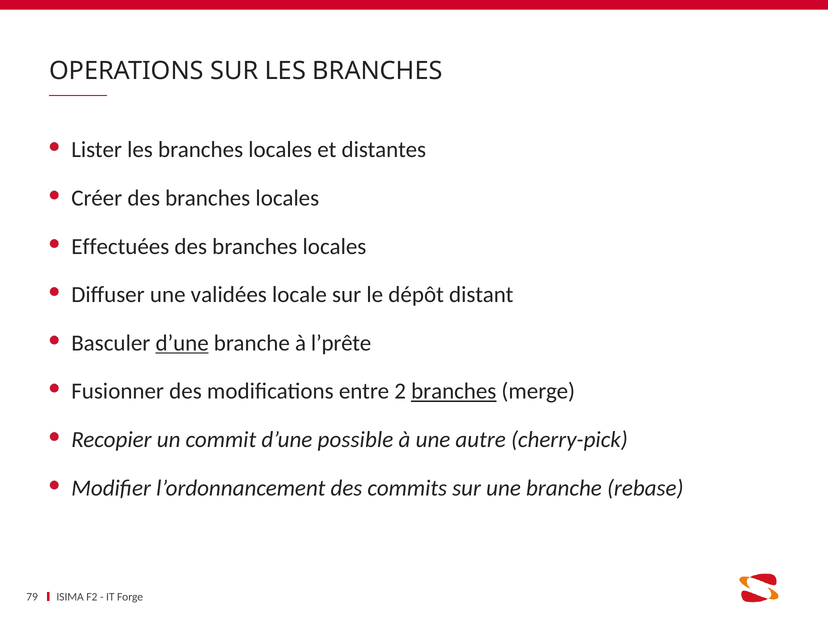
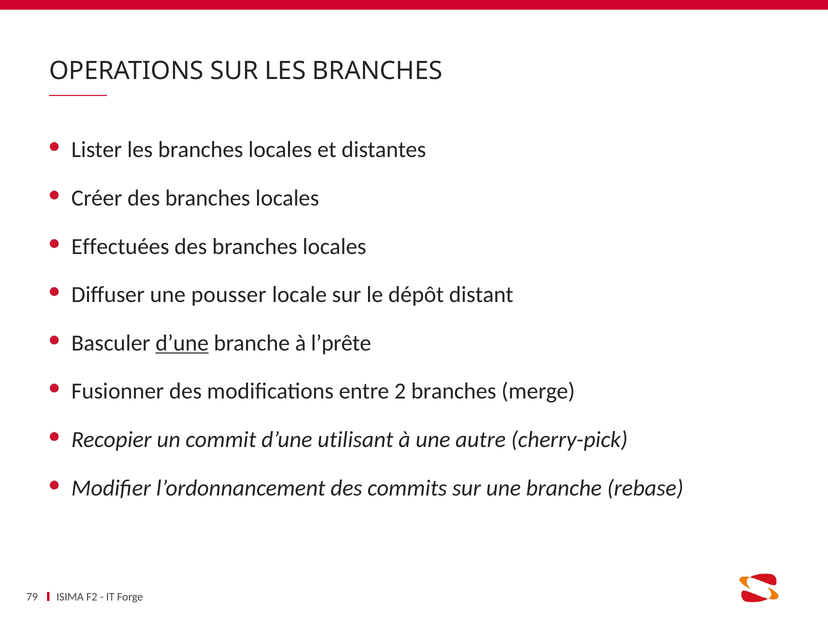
validées: validées -> pousser (229, 295)
branches underline: present -> none (454, 391)
possible: possible -> utilisant (356, 440)
